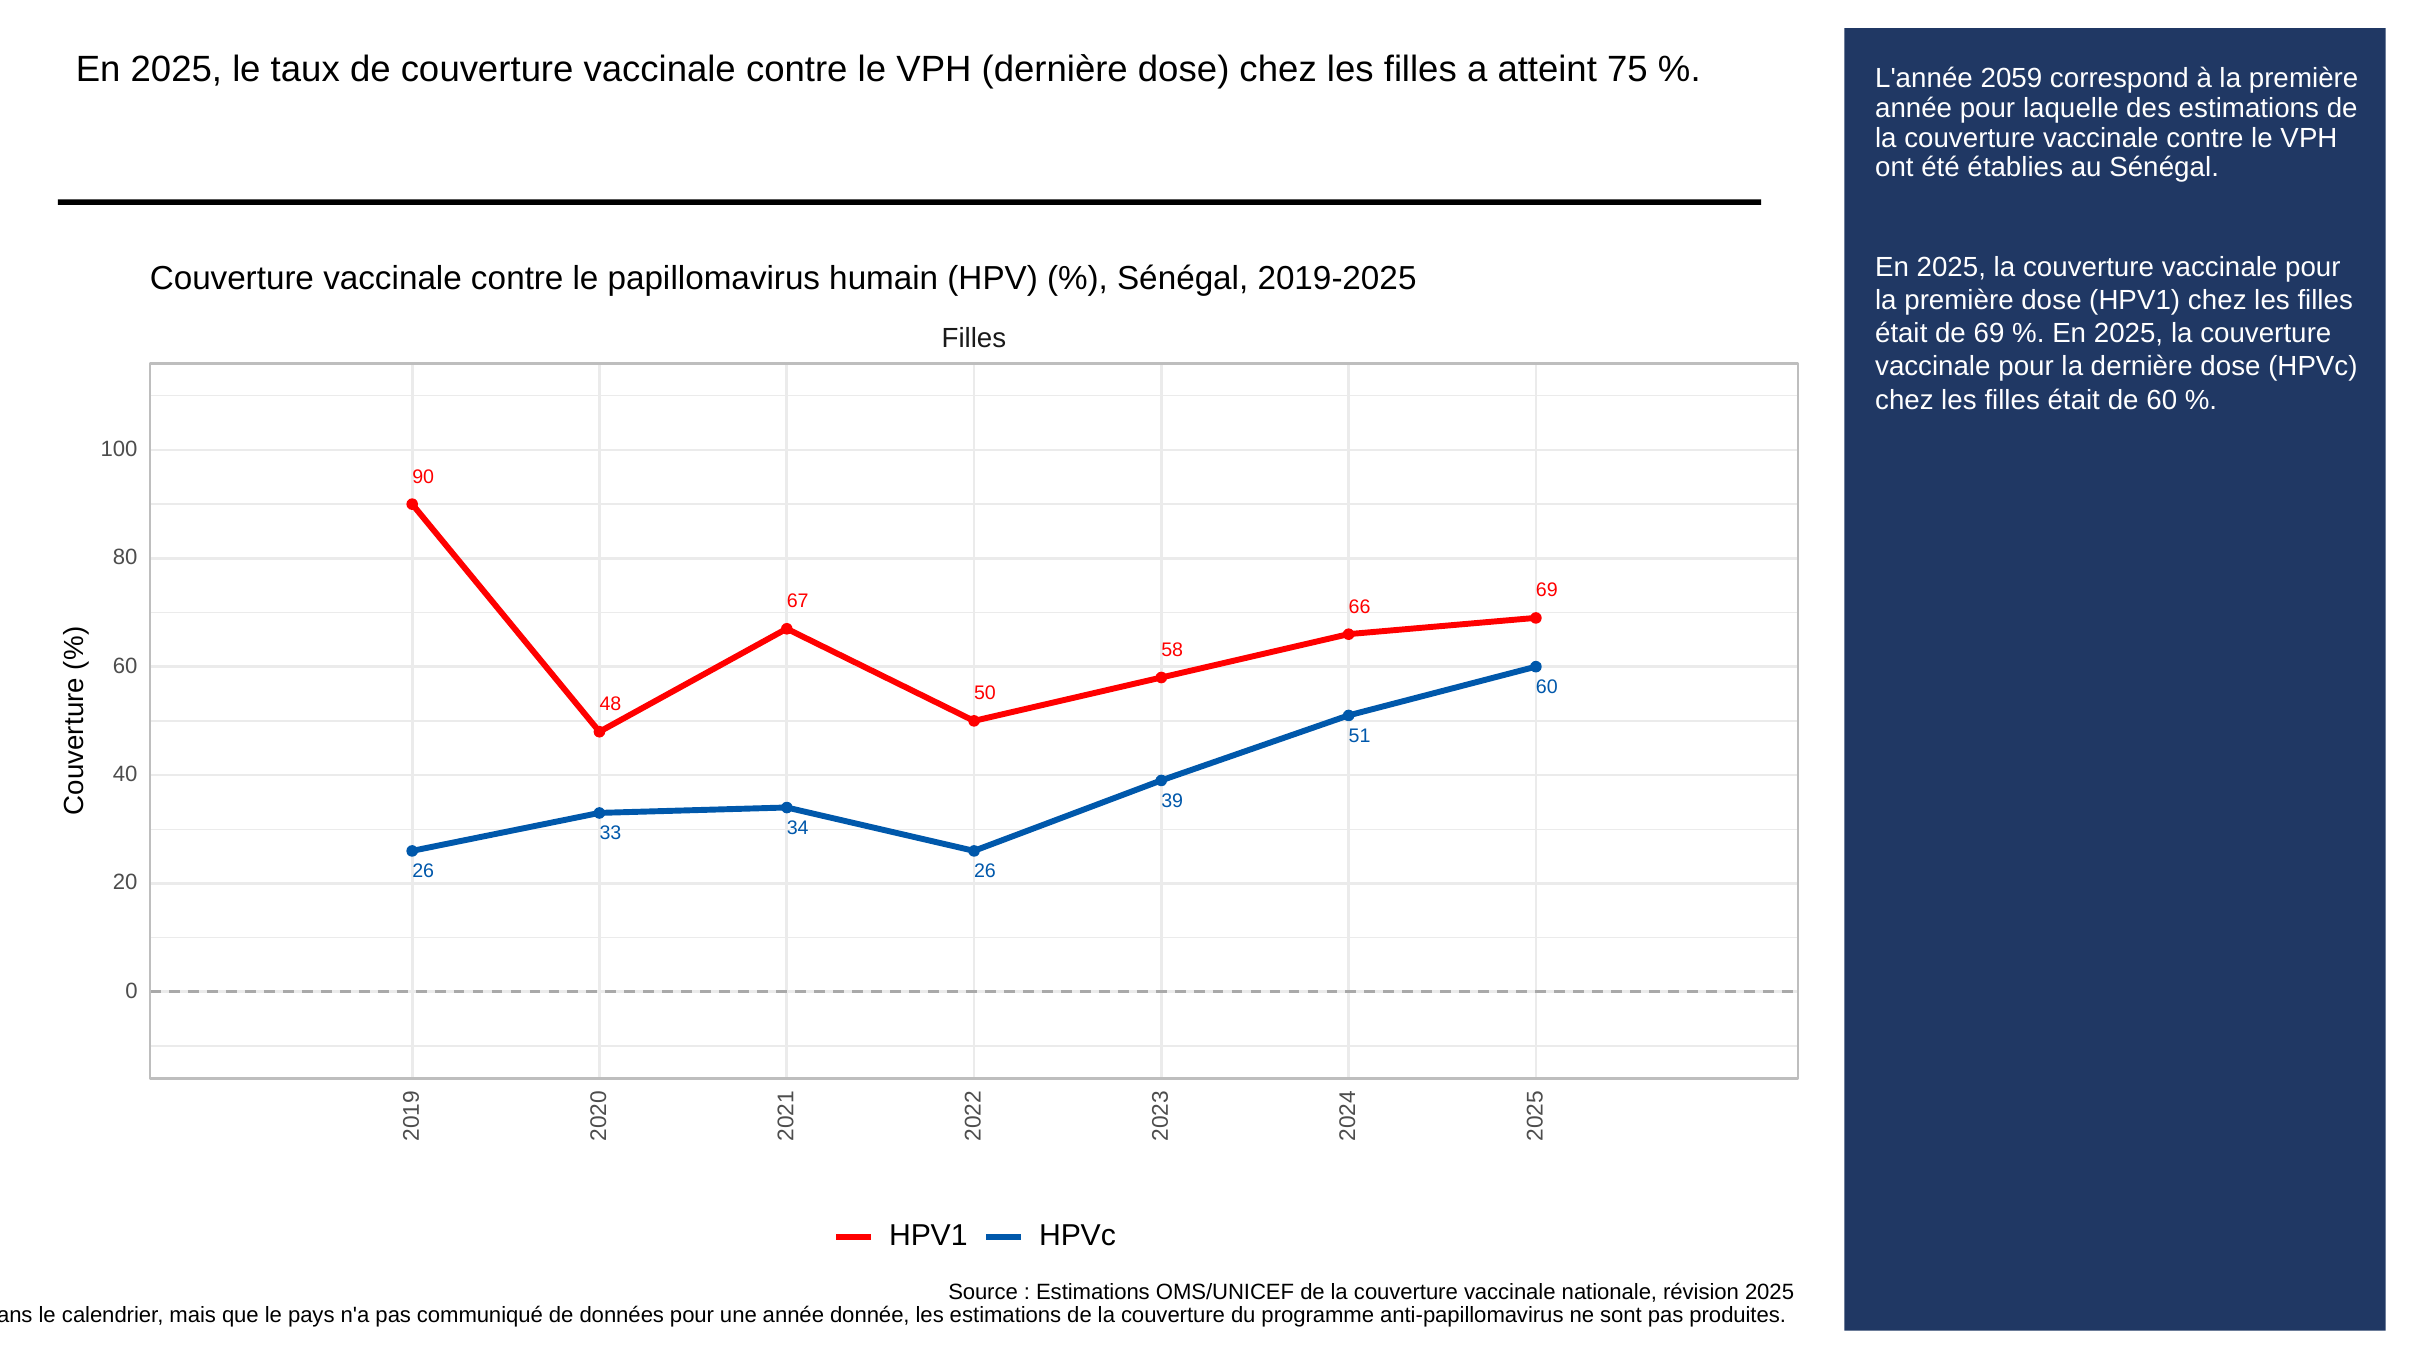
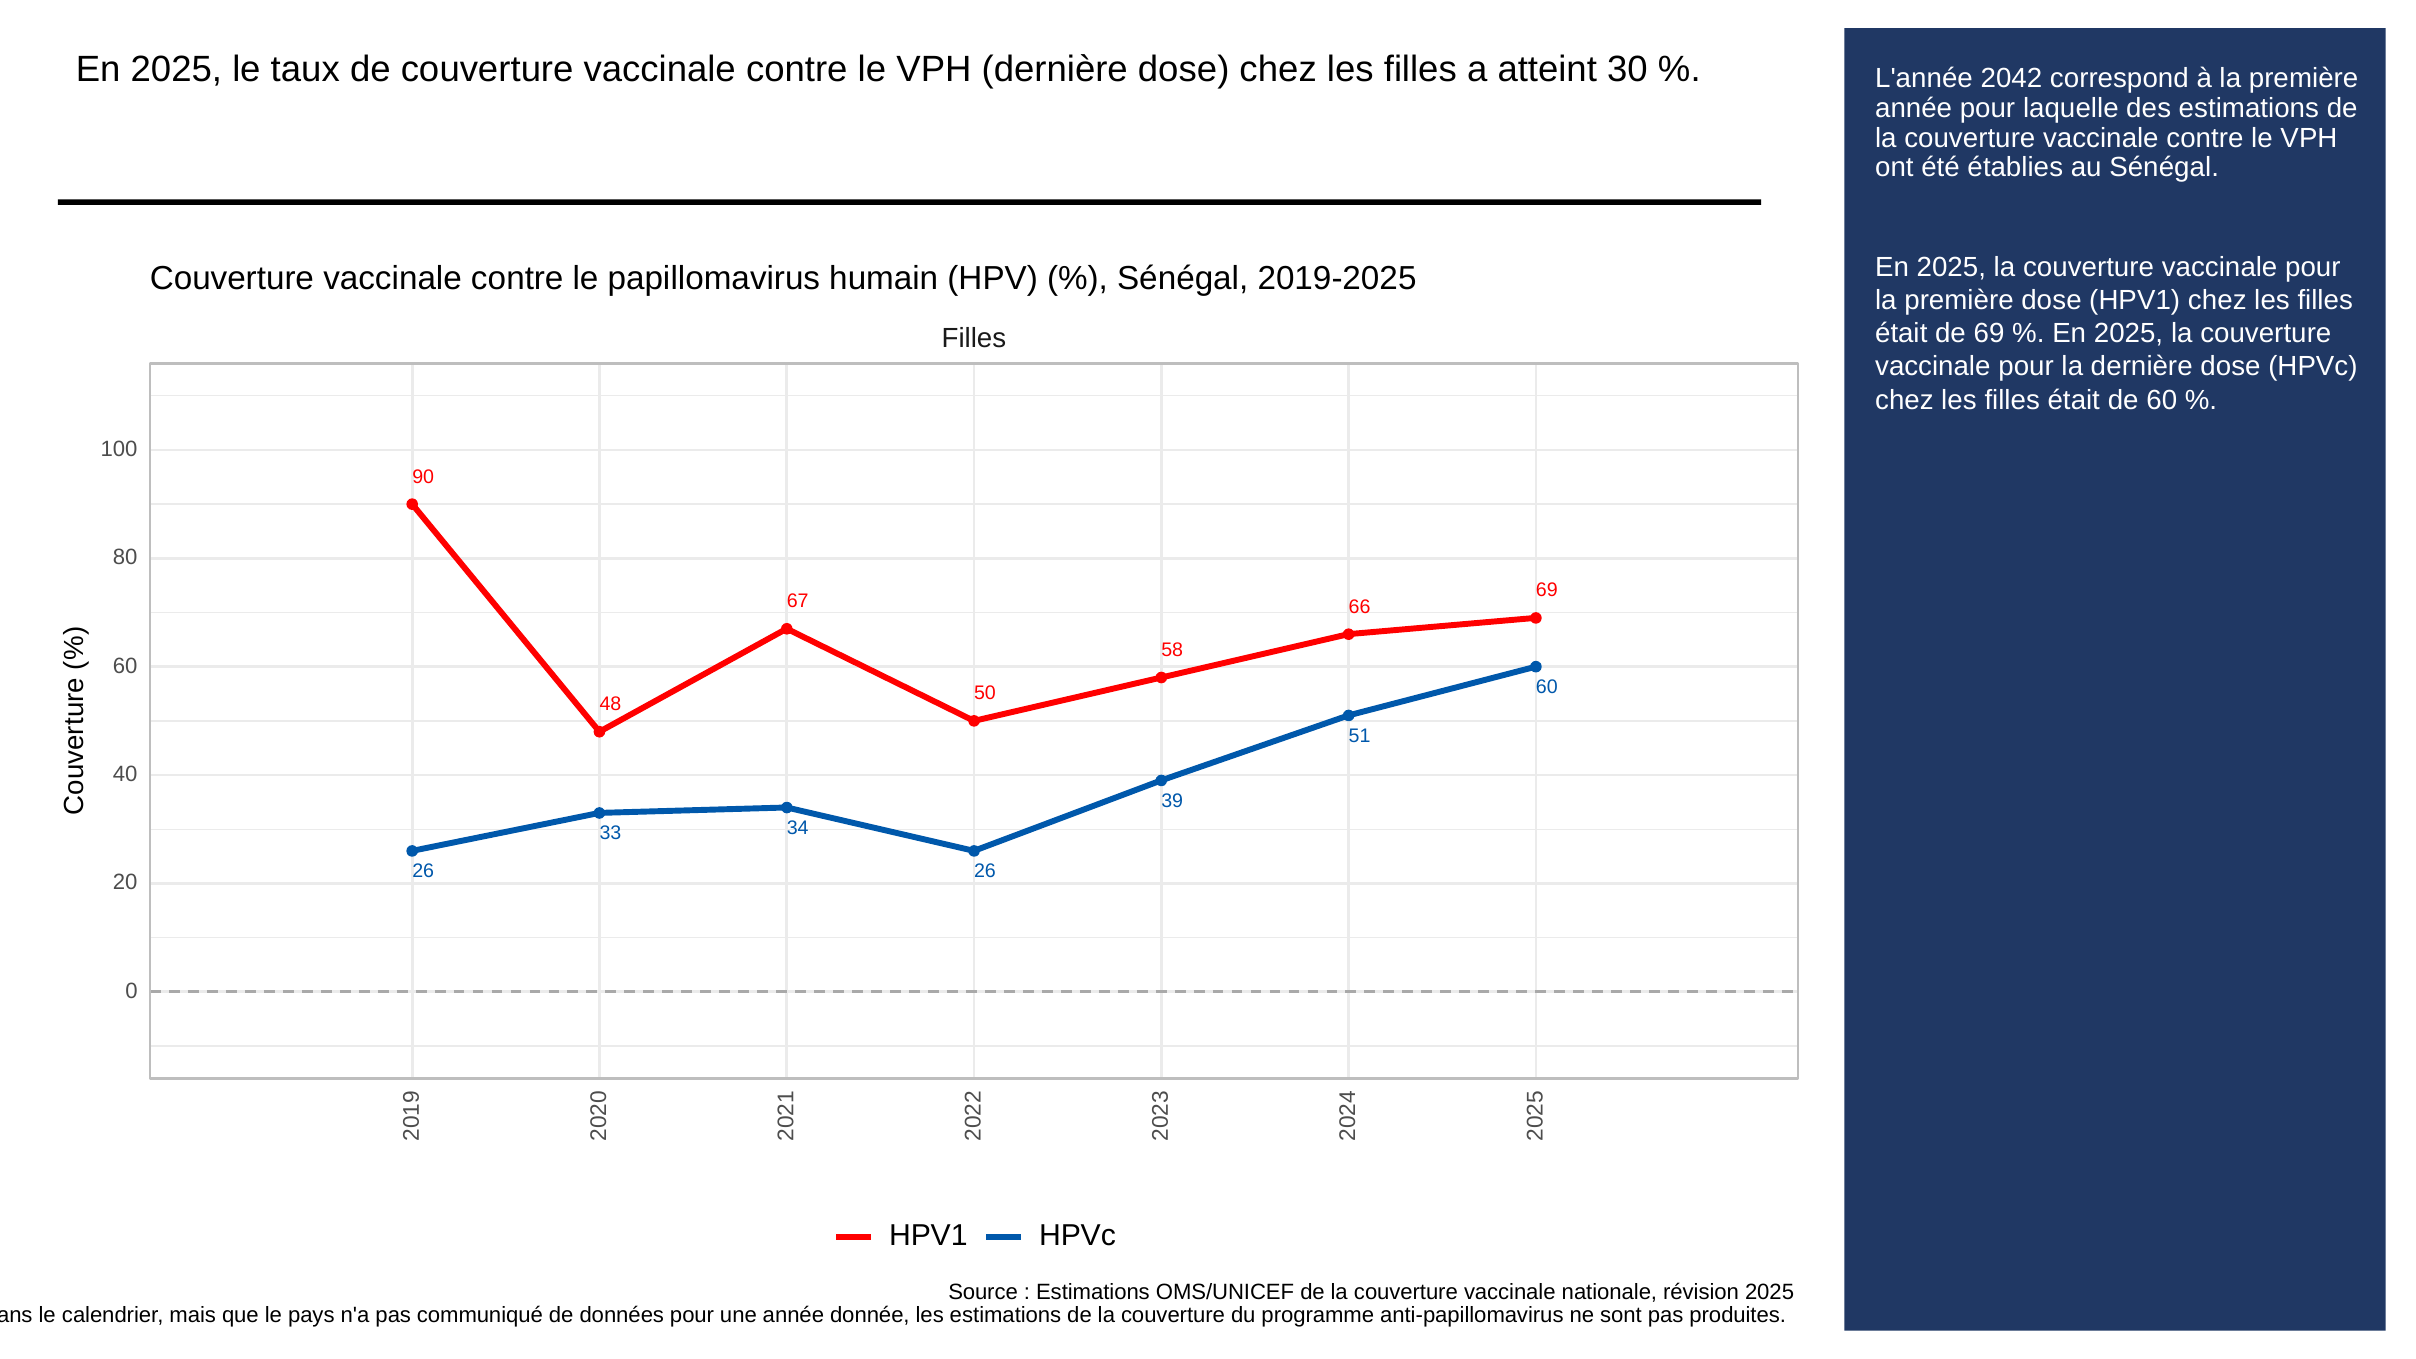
75: 75 -> 30 (1627, 70)
2059: 2059 -> 2042 (2011, 78)
